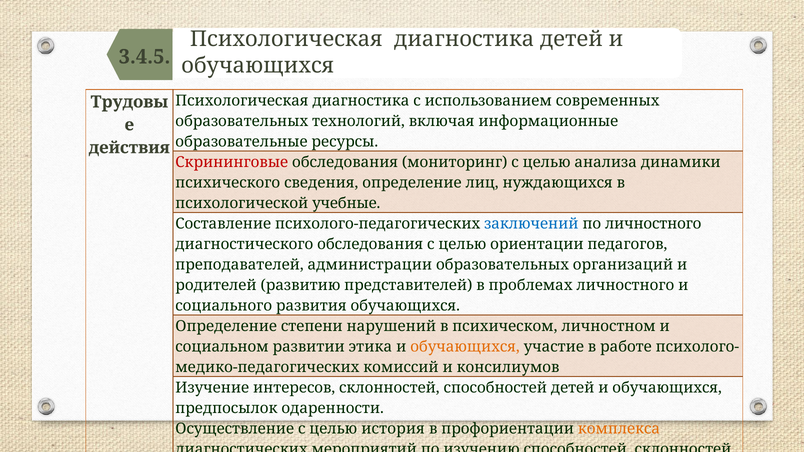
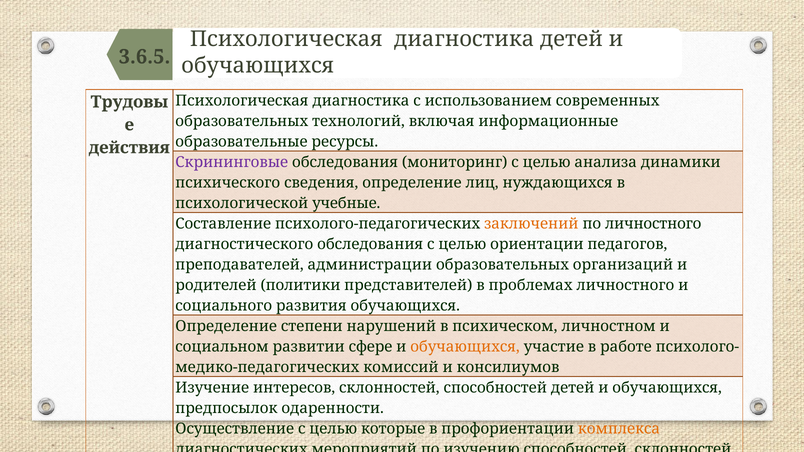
3.4.5: 3.4.5 -> 3.6.5 (144, 57)
Скрининговые colour: red -> purple (232, 162)
заключений colour: blue -> orange (531, 224)
развитию: развитию -> политики (300, 285)
этика: этика -> сфере (371, 347)
история: история -> которые (393, 429)
